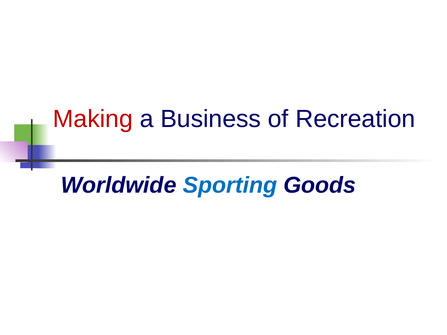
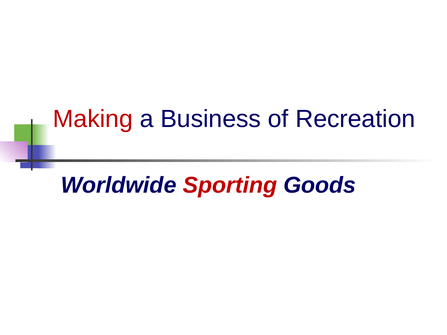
Sporting colour: blue -> red (230, 185)
